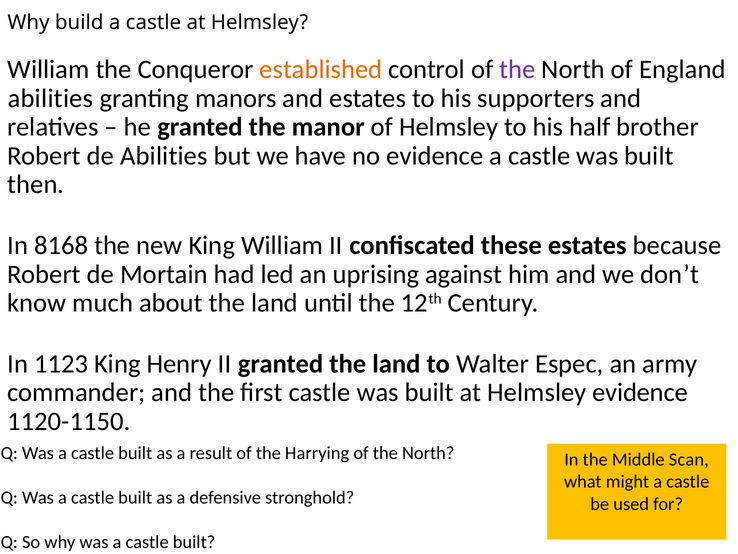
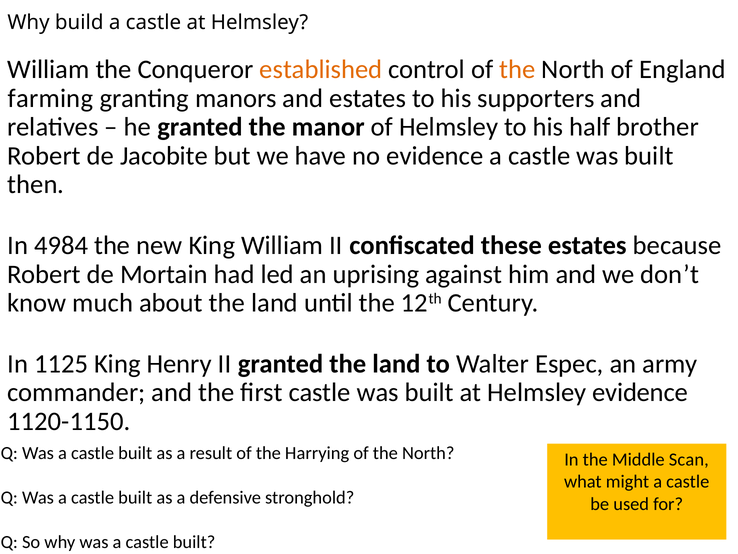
the colour: purple -> orange (517, 69)
abilities: abilities -> farming (50, 98)
de Abilities: Abilities -> Jacobite (164, 156)
8168: 8168 -> 4984 (61, 245)
1123: 1123 -> 1125 (61, 363)
